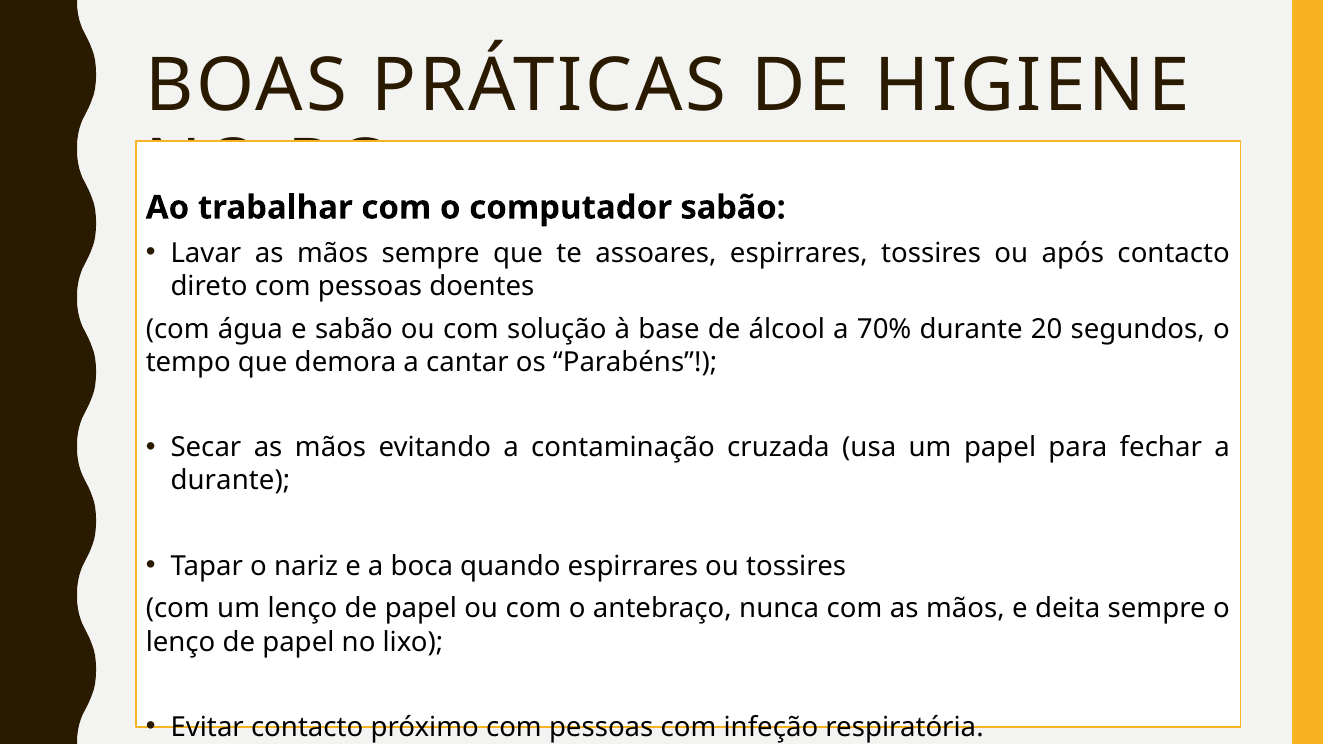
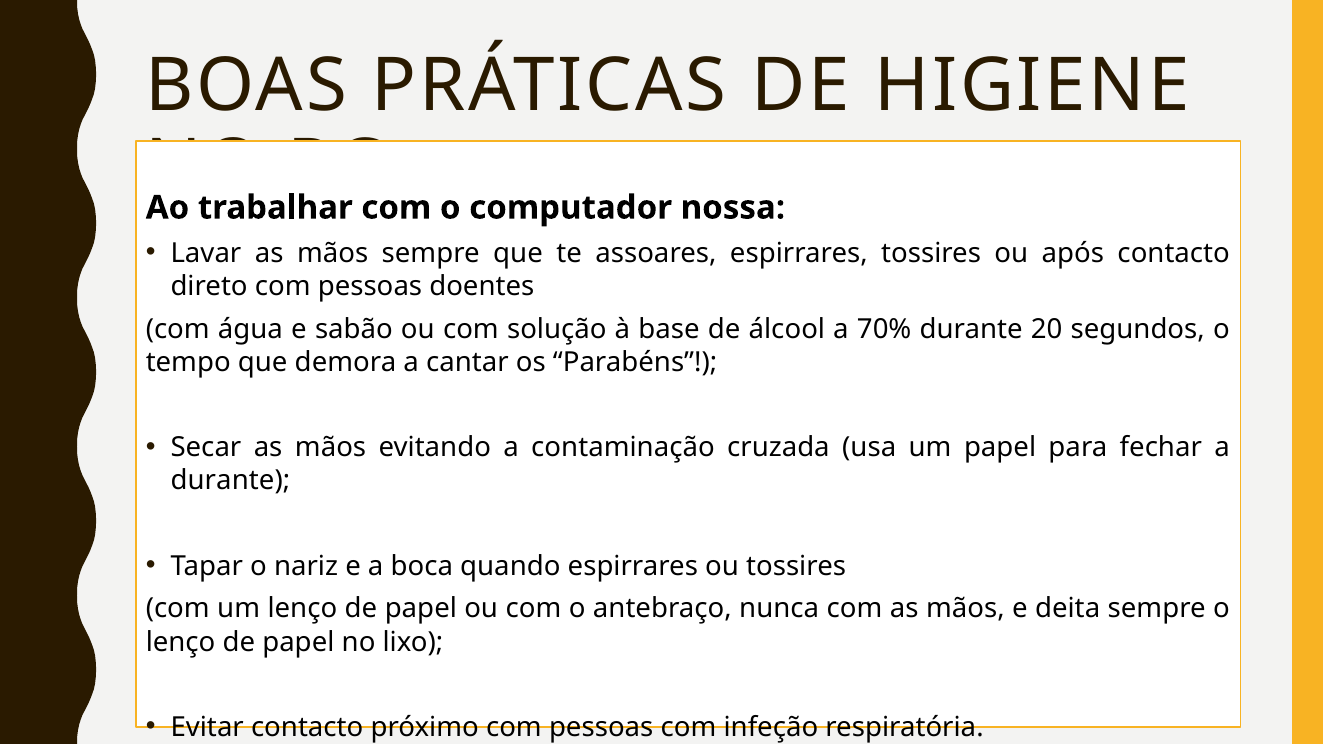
computador sabão: sabão -> nossa (733, 208)
